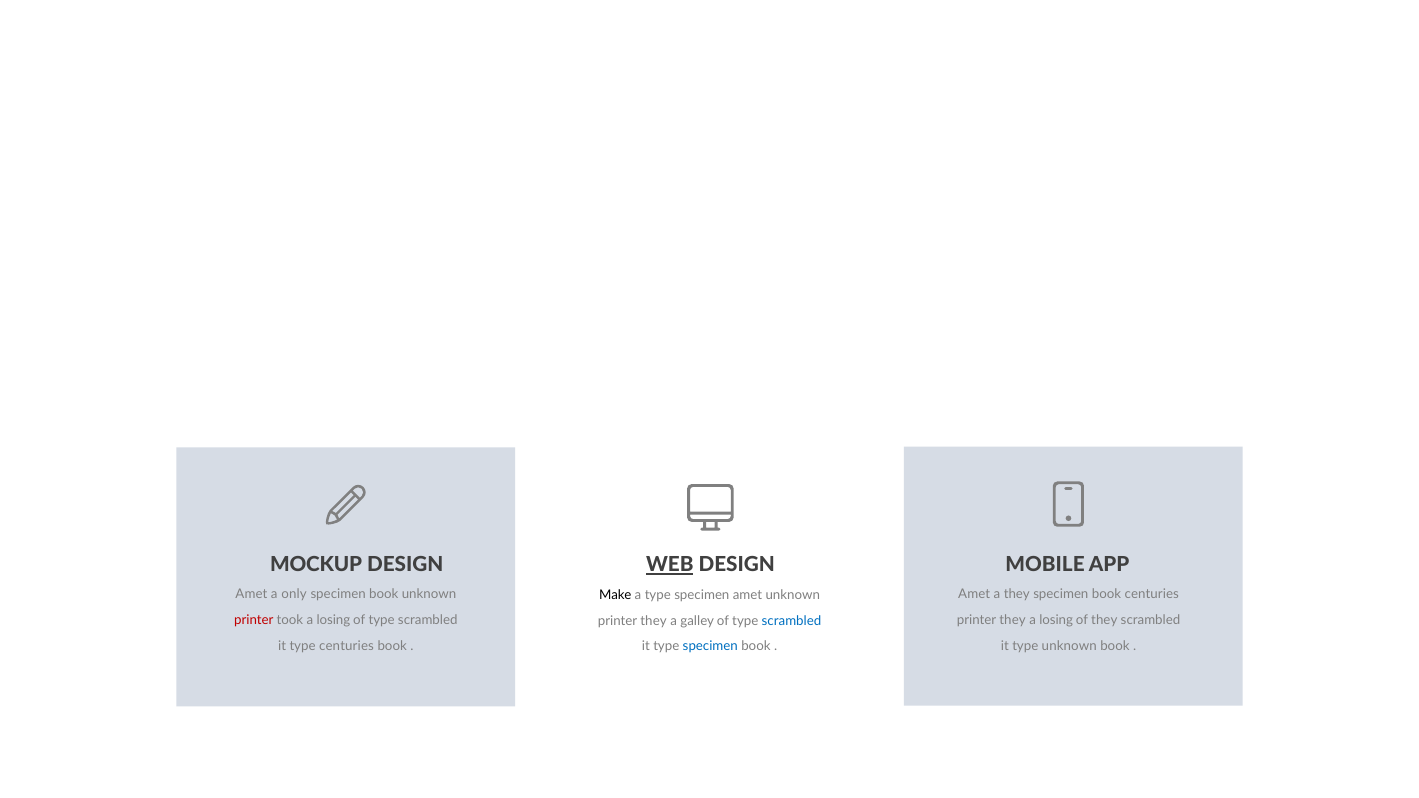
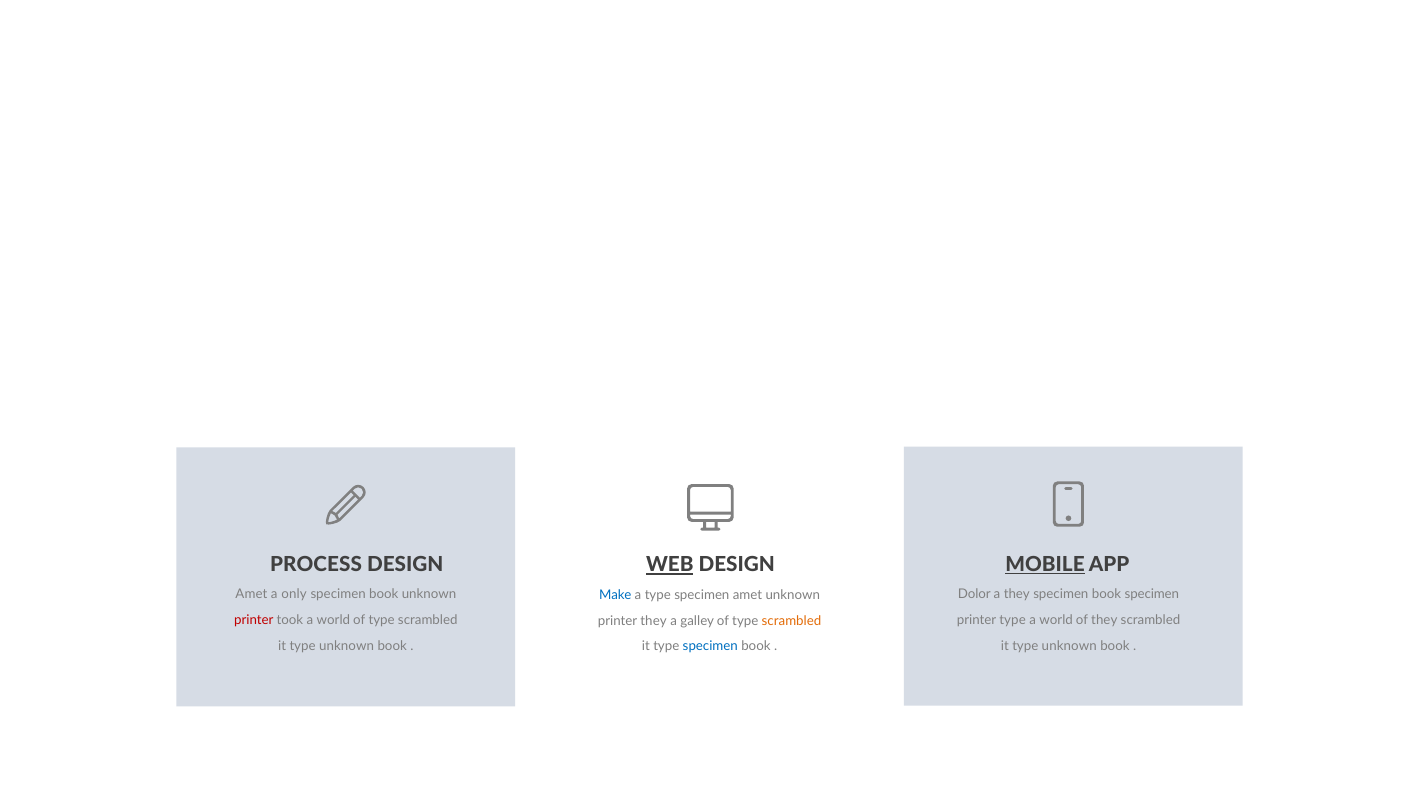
MOCKUP: MOCKUP -> PROCESS (316, 564)
MOBILE underline: none -> present (1045, 564)
Amet: Amet -> Dolor (974, 595)
book centuries: centuries -> specimen (1152, 595)
Make colour: black -> blue (615, 595)
took a losing: losing -> world (333, 620)
they: they -> type (1013, 620)
losing: losing -> world (1056, 620)
scrambled colour: blue -> orange (792, 621)
centuries: centuries -> unknown (347, 646)
